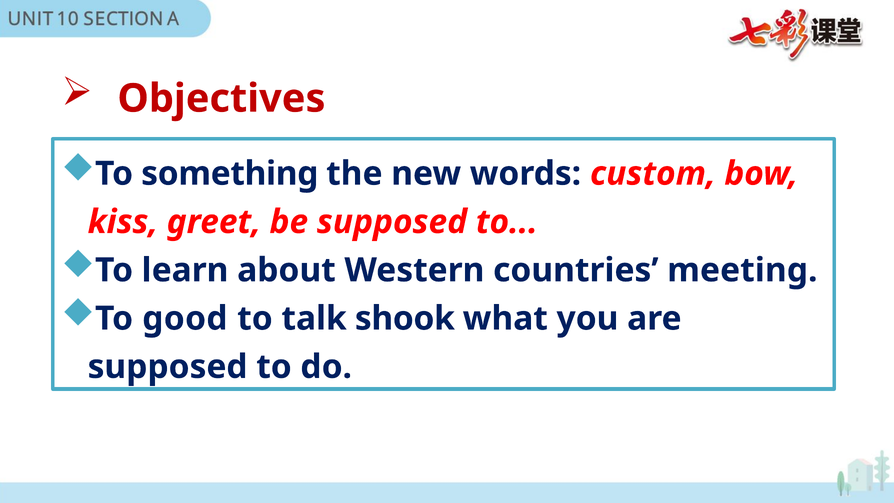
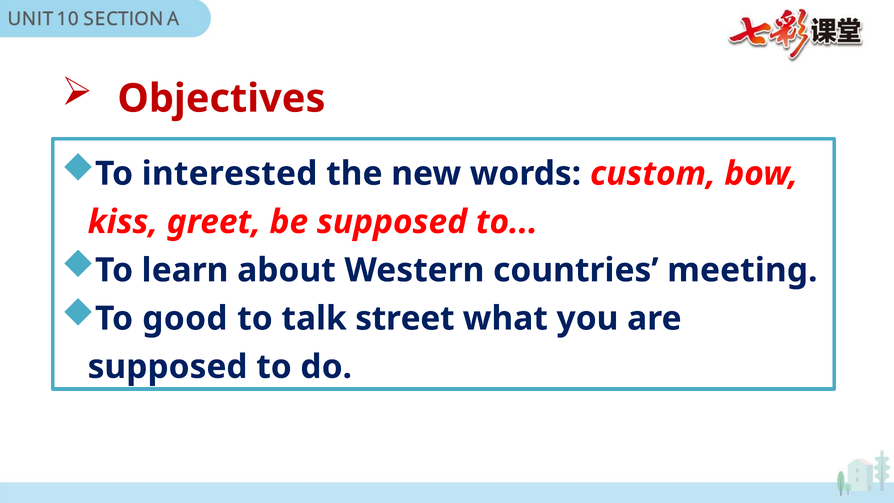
something: something -> interested (230, 174)
shook: shook -> street (405, 318)
